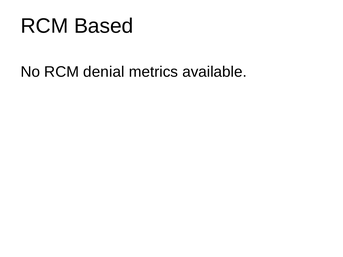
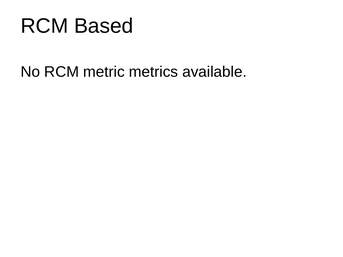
denial: denial -> metric (104, 72)
